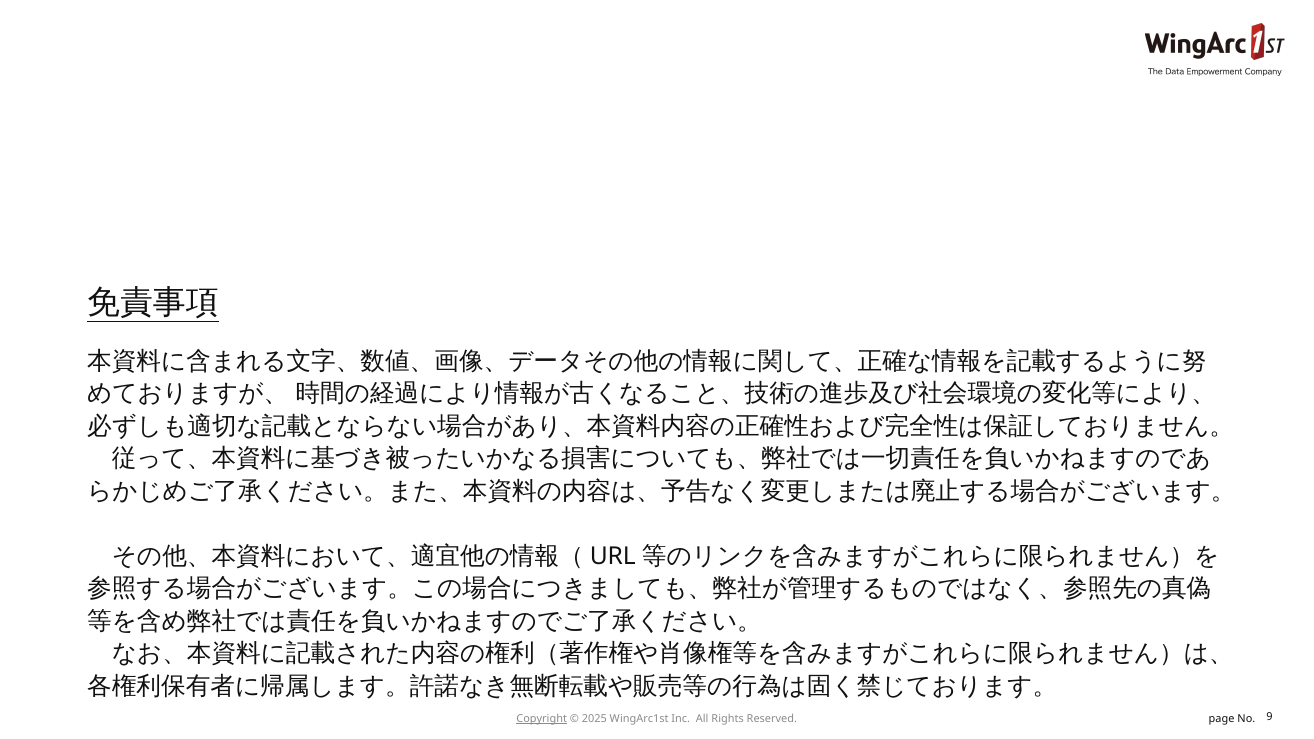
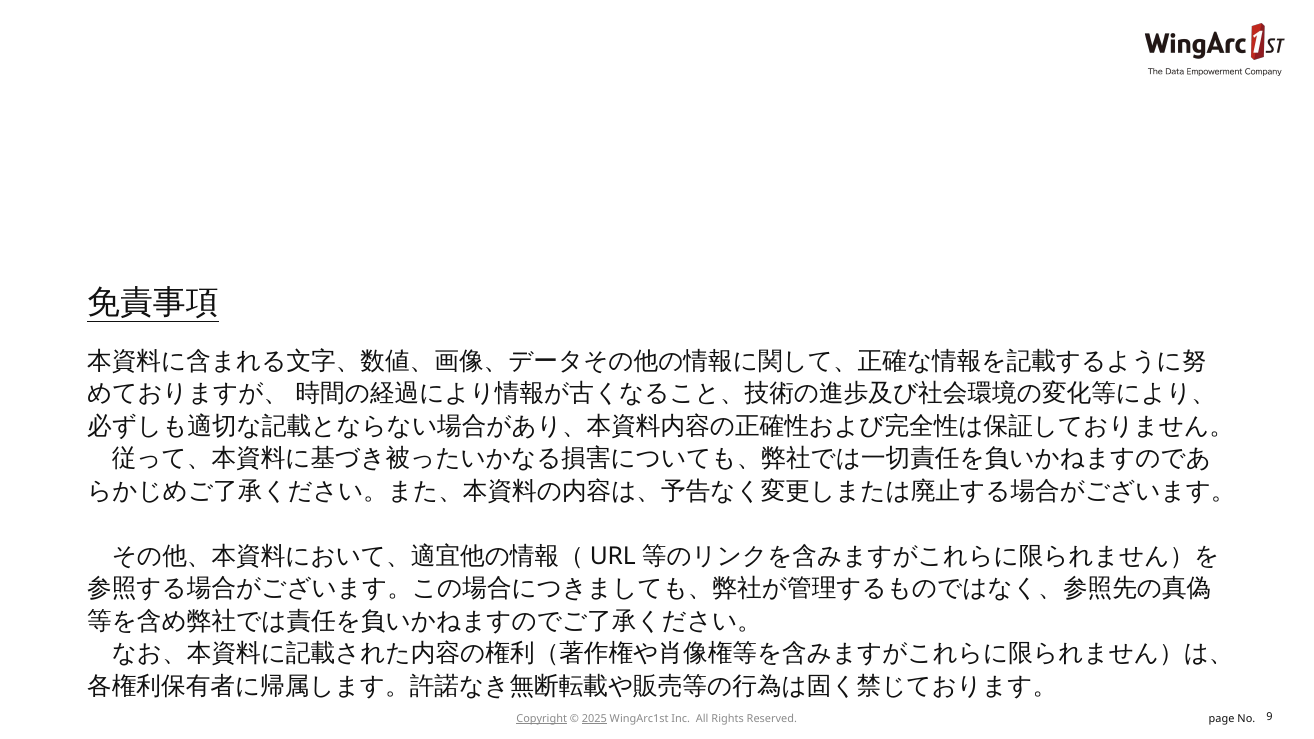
2025 underline: none -> present (594, 719)
